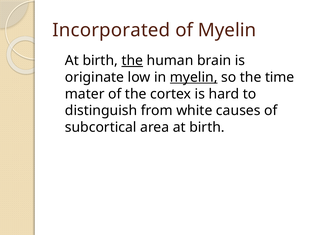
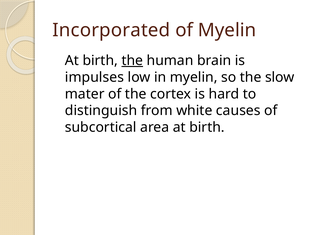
originate: originate -> impulses (94, 77)
myelin underline: present -> none (194, 77)
time: time -> slow (280, 77)
